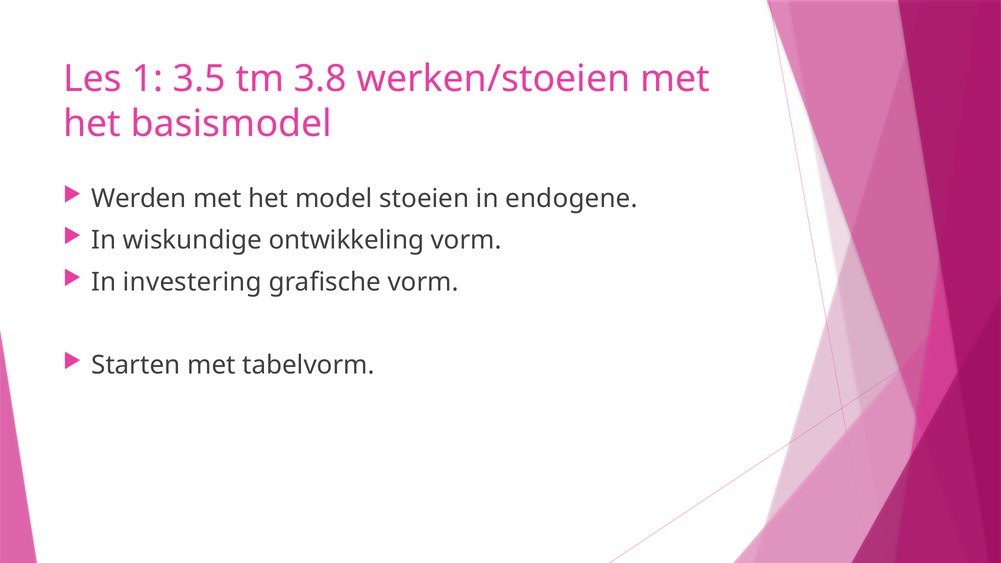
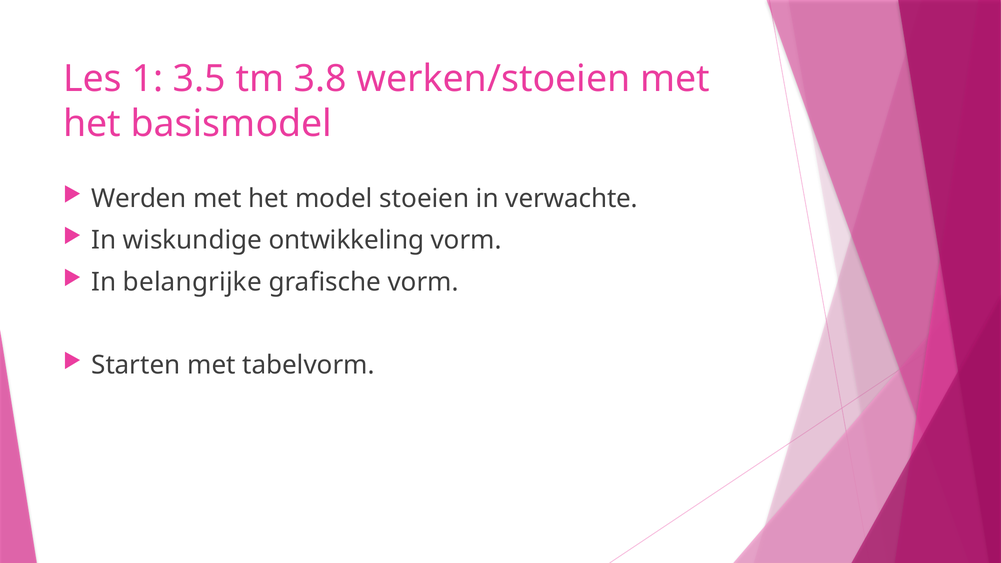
endogene: endogene -> verwachte (572, 199)
investering: investering -> belangrijke (192, 282)
